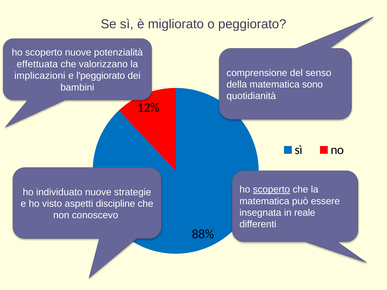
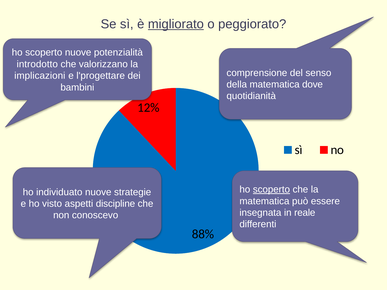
migliorato underline: none -> present (176, 24)
effettuata: effettuata -> introdotto (37, 64)
l'peggiorato: l'peggiorato -> l'progettare (101, 76)
sono: sono -> dove (313, 85)
